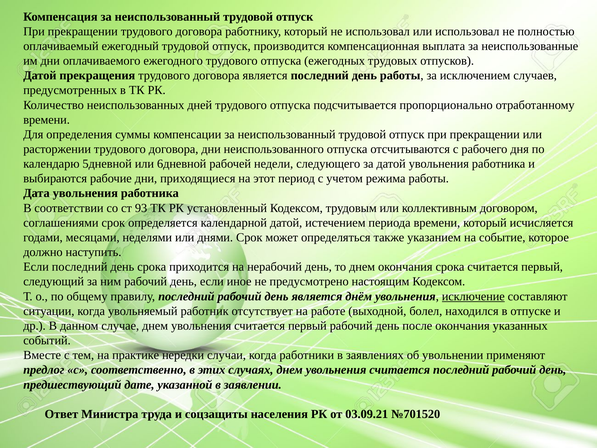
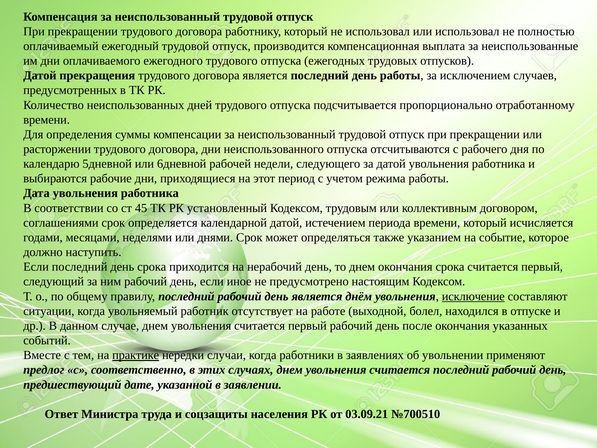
93: 93 -> 45 (141, 208)
практике underline: none -> present (136, 355)
№701520: №701520 -> №700510 (416, 414)
